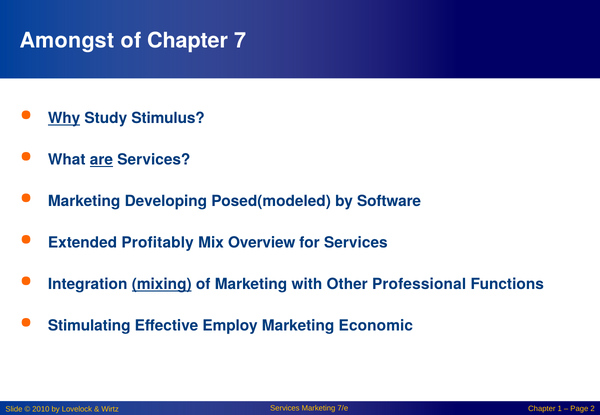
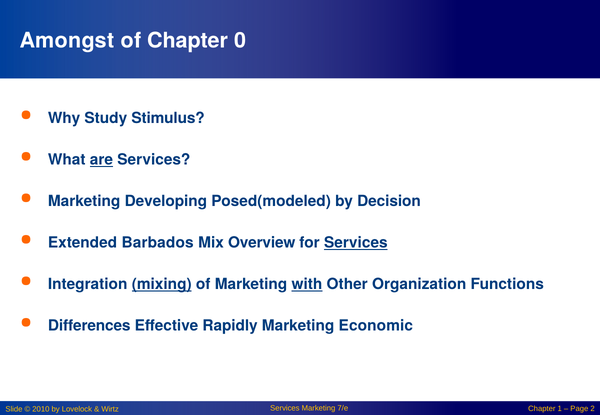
7: 7 -> 0 (240, 41)
Why underline: present -> none (64, 119)
Software: Software -> Decision (389, 202)
Profitably: Profitably -> Barbados (158, 243)
Services underline: none -> present (356, 243)
with underline: none -> present (307, 285)
Professional: Professional -> Organization (419, 285)
Stimulating: Stimulating -> Differences (89, 326)
Employ: Employ -> Rapidly (230, 326)
